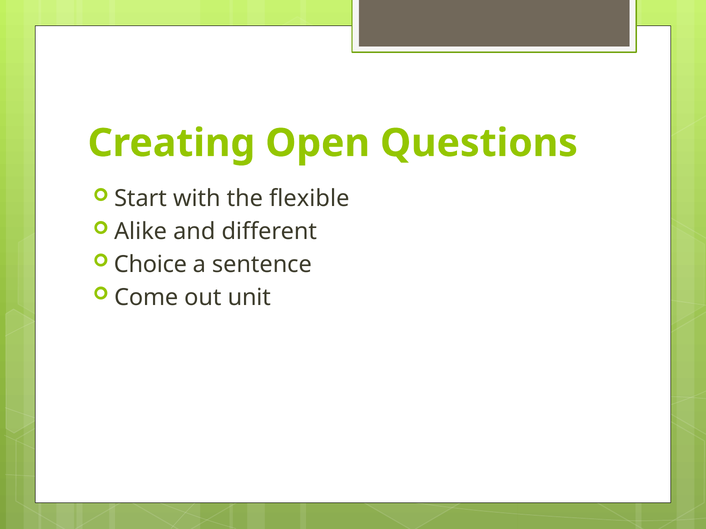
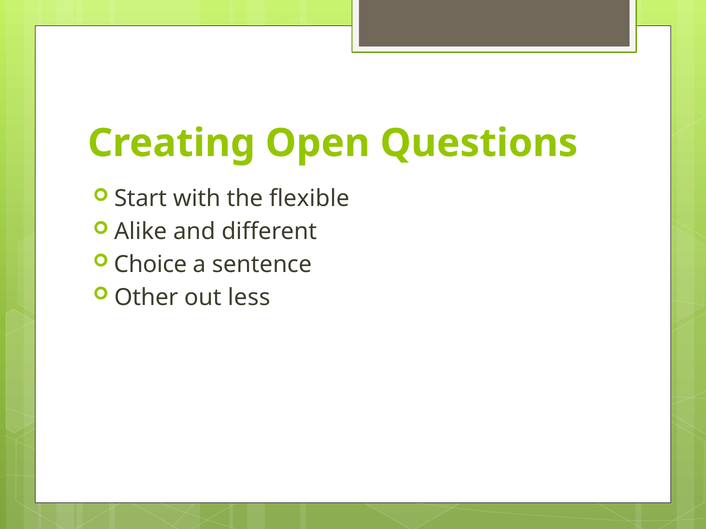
Come: Come -> Other (146, 298)
unit: unit -> less (249, 298)
